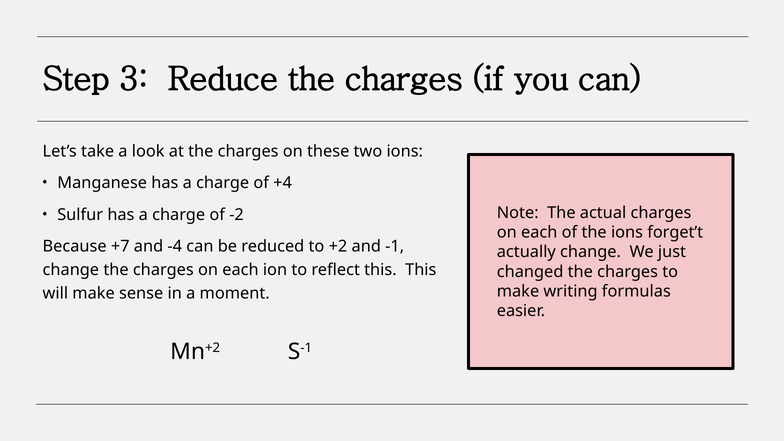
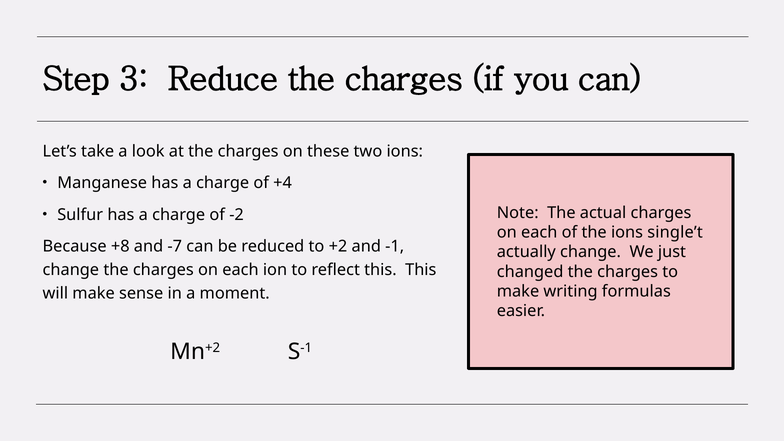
forget’t: forget’t -> single’t (675, 232)
+7: +7 -> +8 (120, 246)
-4: -4 -> -7 (175, 246)
